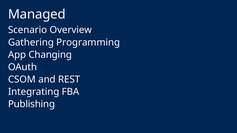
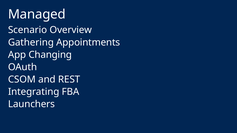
Programming: Programming -> Appointments (88, 42)
Publishing: Publishing -> Launchers (31, 104)
